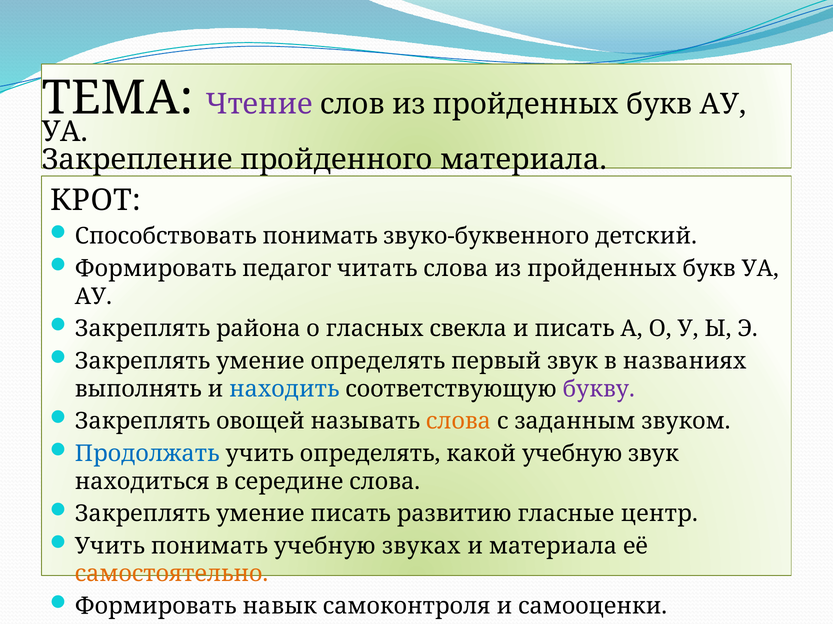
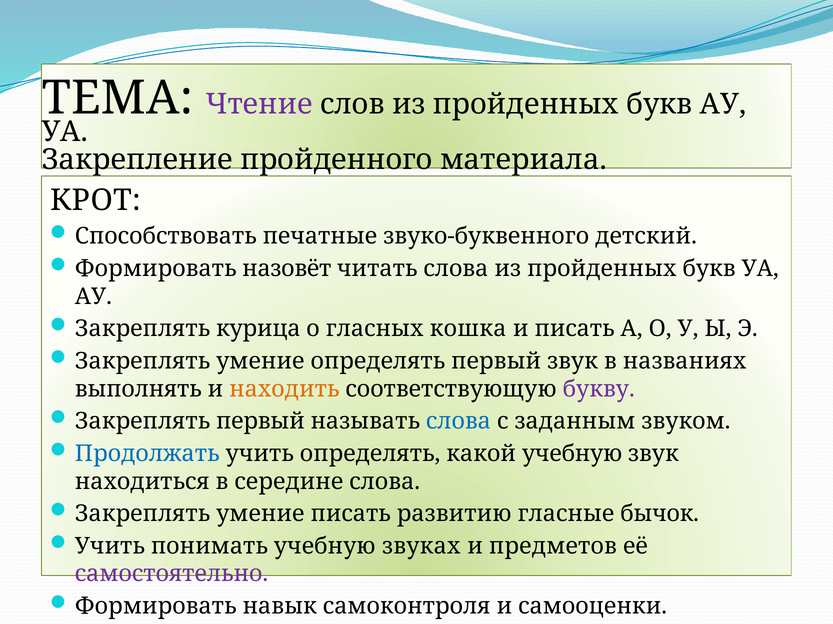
Способствовать понимать: понимать -> печатные (320, 237)
педагог: педагог -> назовёт (287, 269)
района: района -> курица (258, 329)
свекла: свекла -> кошка (468, 329)
находить colour: blue -> orange (284, 389)
Закреплять овощей: овощей -> первый (260, 422)
слова colour: orange -> blue (458, 422)
центр: центр -> бычок (660, 514)
и материала: материала -> предметов (553, 547)
самостоятельно colour: orange -> purple (172, 575)
